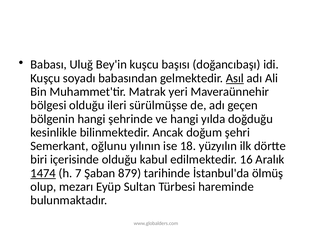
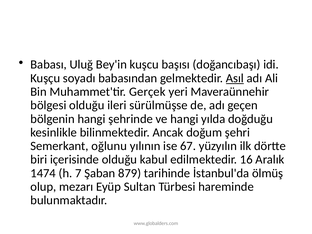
Matrak: Matrak -> Gerçek (147, 92)
18: 18 -> 67 (188, 146)
1474 underline: present -> none (43, 173)
